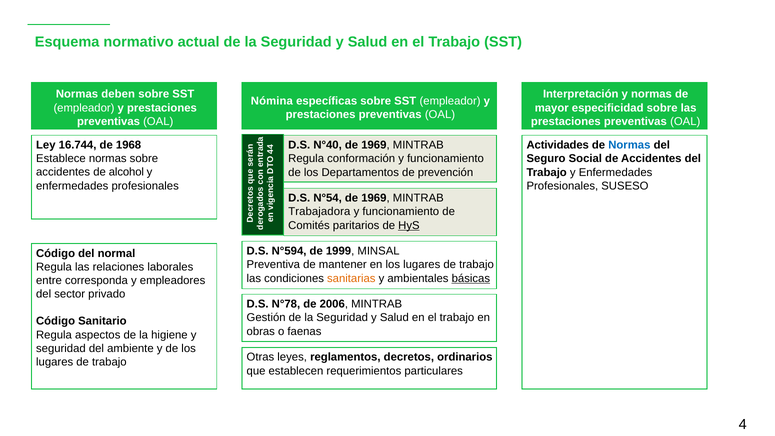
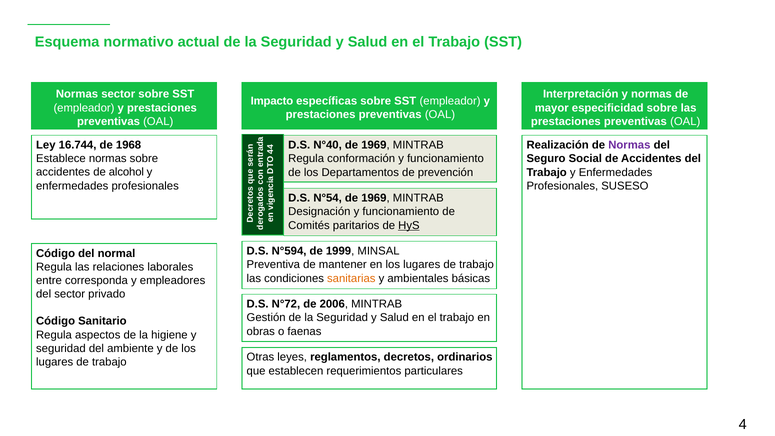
Normas deben: deben -> sector (118, 94)
Nómina: Nómina -> Impacto (272, 101)
Actividades: Actividades -> Realización (558, 145)
Normas colour: blue -> purple (629, 145)
Trabajadora: Trabajadora -> Designación (319, 212)
básicas underline: present -> none (471, 278)
N°78: N°78 -> N°72 (286, 304)
